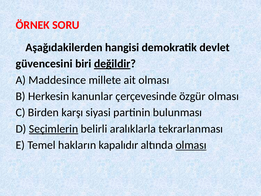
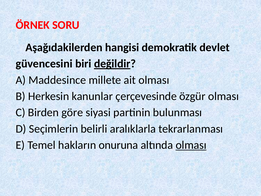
karşı: karşı -> göre (72, 112)
Seçimlerin underline: present -> none (54, 129)
kapalıdır: kapalıdır -> onuruna (118, 145)
